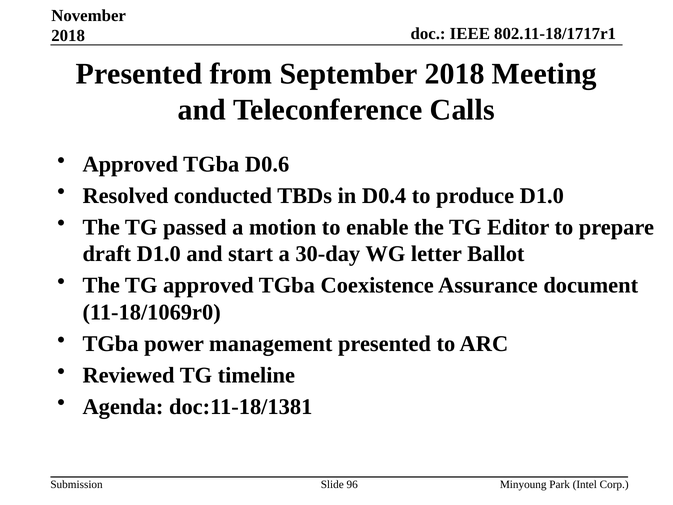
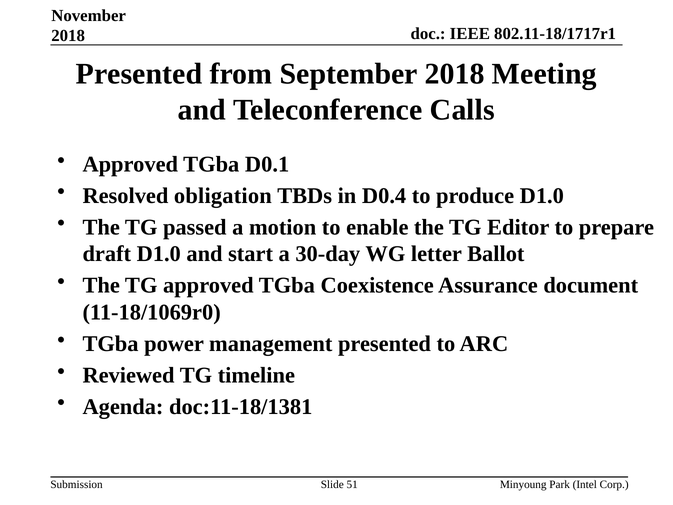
D0.6: D0.6 -> D0.1 (267, 164)
conducted: conducted -> obligation (223, 196)
96: 96 -> 51 (352, 484)
